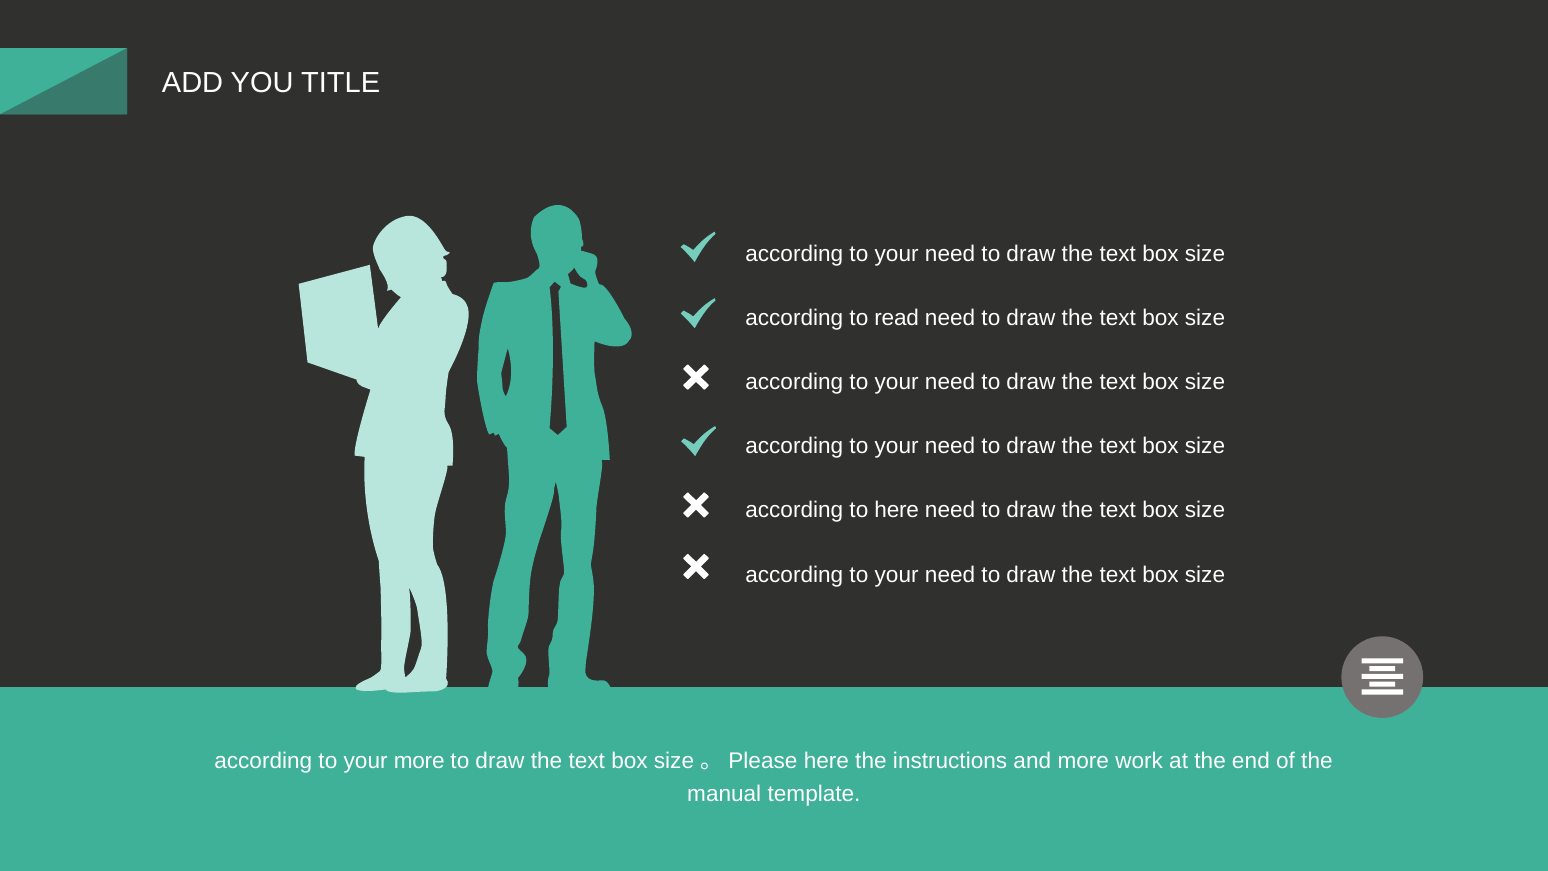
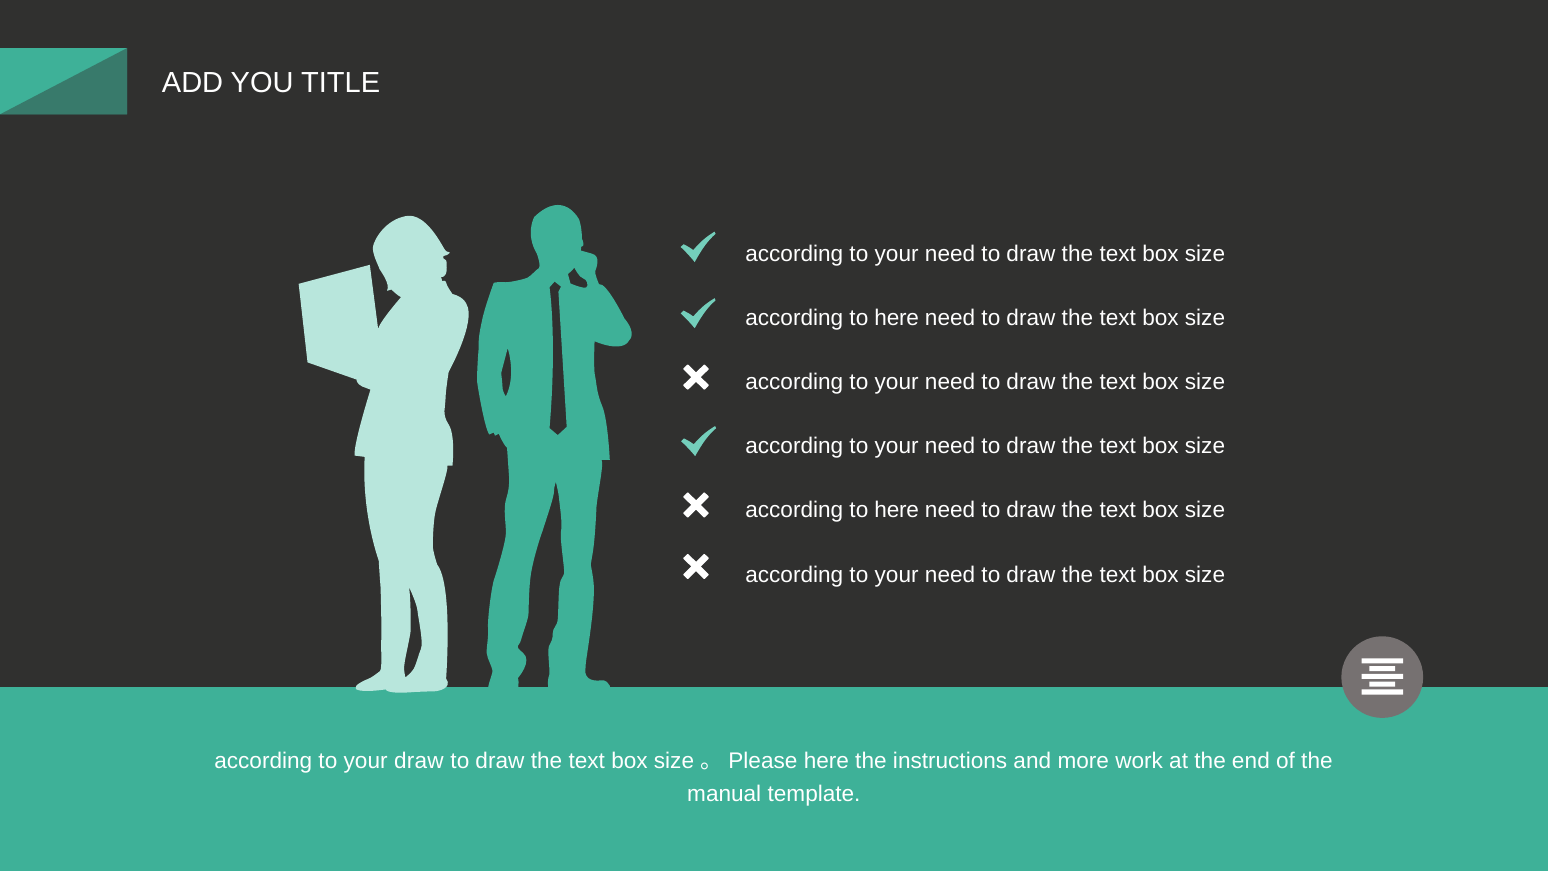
read: read -> here (897, 318)
your more: more -> draw (419, 761)
